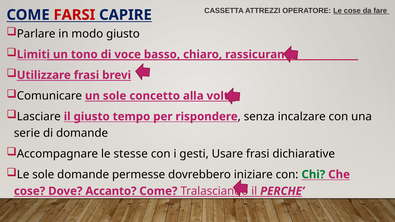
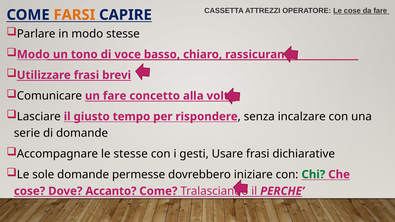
FARSI colour: red -> orange (74, 15)
modo giusto: giusto -> stesse (123, 34)
Limiti: Limiti -> Modo (33, 54)
un sole: sole -> fare (115, 96)
